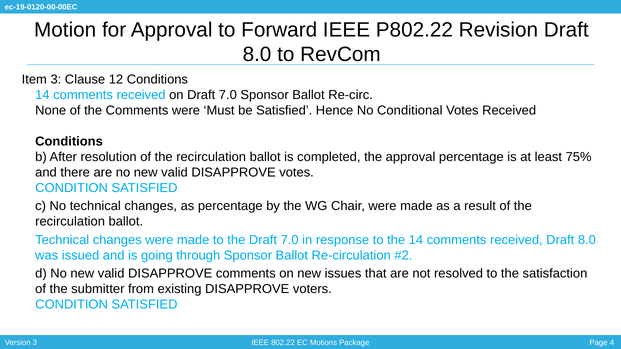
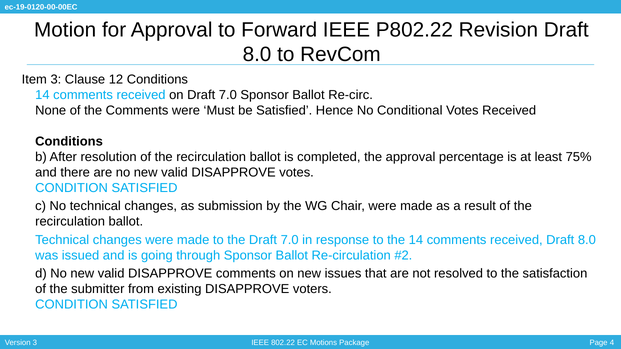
as percentage: percentage -> submission (230, 206)
